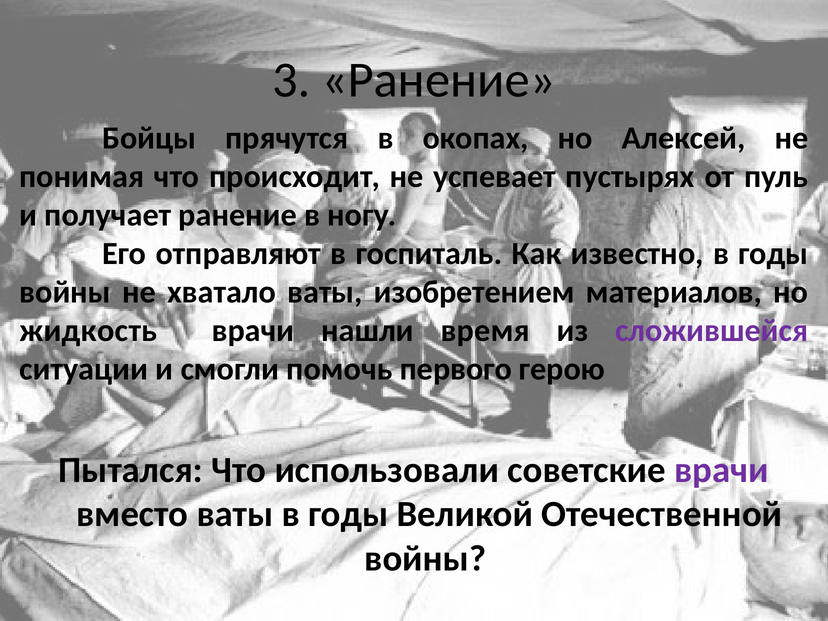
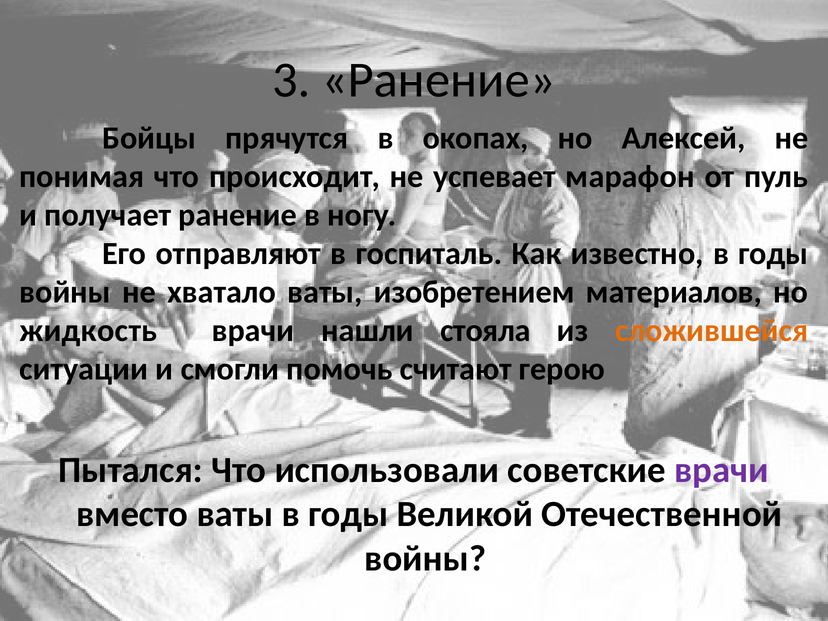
пустырях: пустырях -> марафон (630, 177)
время: время -> стояла (485, 331)
сложившейся colour: purple -> orange (712, 331)
первого: первого -> считают (456, 369)
